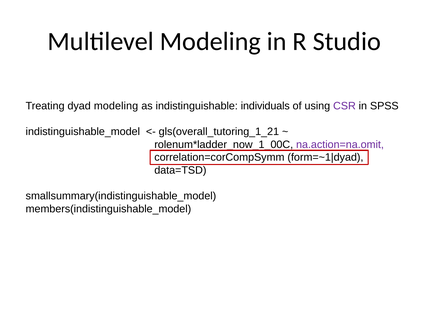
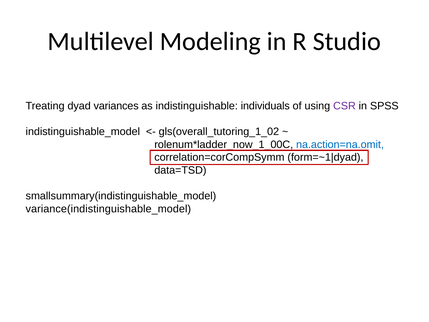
dyad modeling: modeling -> variances (116, 106)
gls(overall_tutoring_1_21: gls(overall_tutoring_1_21 -> gls(overall_tutoring_1_02 (219, 132)
na.action=na.omit colour: purple -> blue (340, 144)
members(indistinguishable_model: members(indistinguishable_model -> variance(indistinguishable_model (108, 209)
